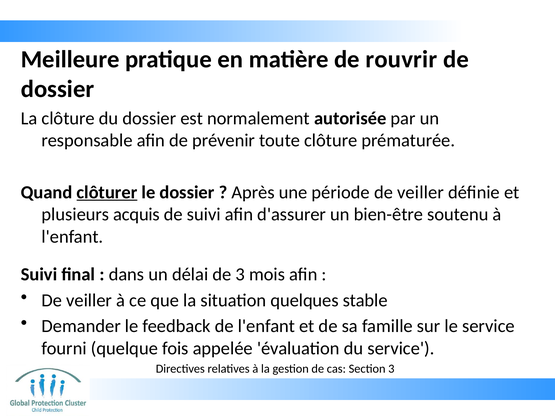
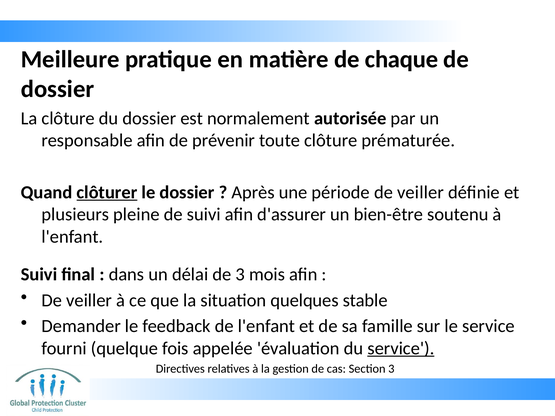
rouvrir: rouvrir -> chaque (402, 60)
acquis: acquis -> pleine (136, 215)
service underline: none -> present (401, 349)
